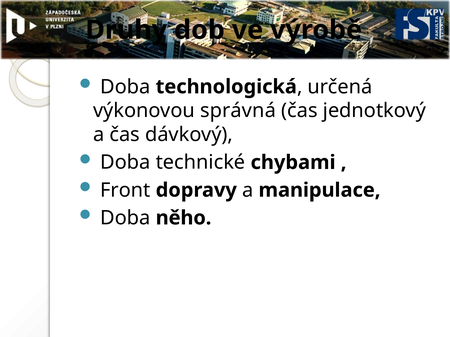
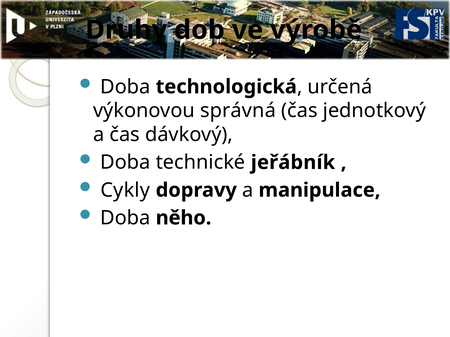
chybami: chybami -> jeřábník (293, 163)
Front: Front -> Cykly (125, 190)
